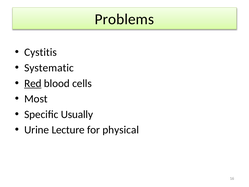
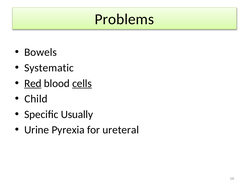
Cystitis: Cystitis -> Bowels (41, 52)
cells underline: none -> present (82, 83)
Most: Most -> Child (36, 99)
Lecture: Lecture -> Pyrexia (68, 130)
physical: physical -> ureteral (121, 130)
